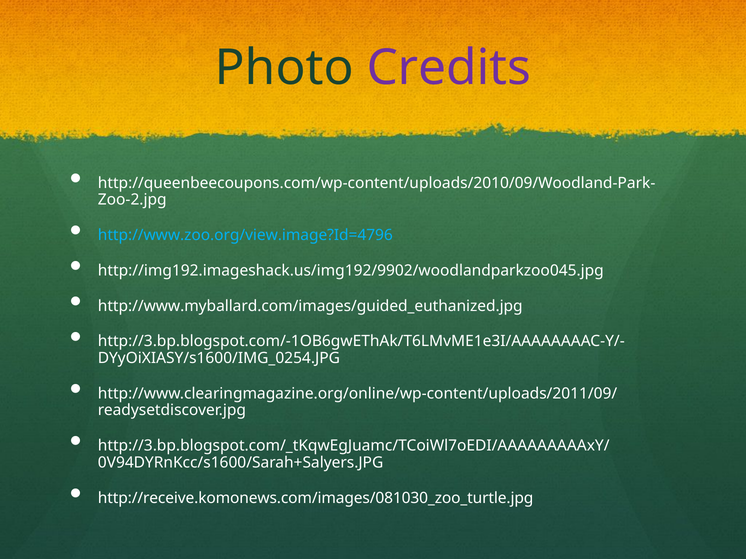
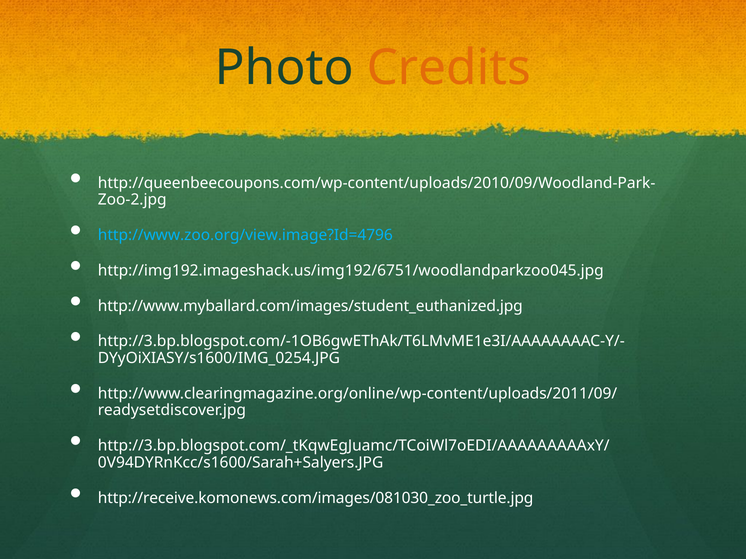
Credits colour: purple -> orange (449, 68)
http://img192.imageshack.us/img192/9902/woodlandparkzoo045.jpg: http://img192.imageshack.us/img192/9902/woodlandparkzoo045.jpg -> http://img192.imageshack.us/img192/6751/woodlandparkzoo045.jpg (351, 271)
http://www.myballard.com/images/guided_euthanized.jpg: http://www.myballard.com/images/guided_euthanized.jpg -> http://www.myballard.com/images/student_euthanized.jpg (310, 306)
